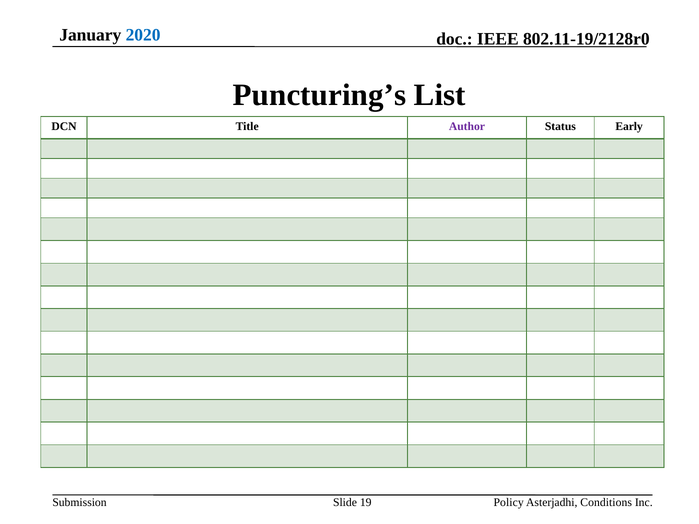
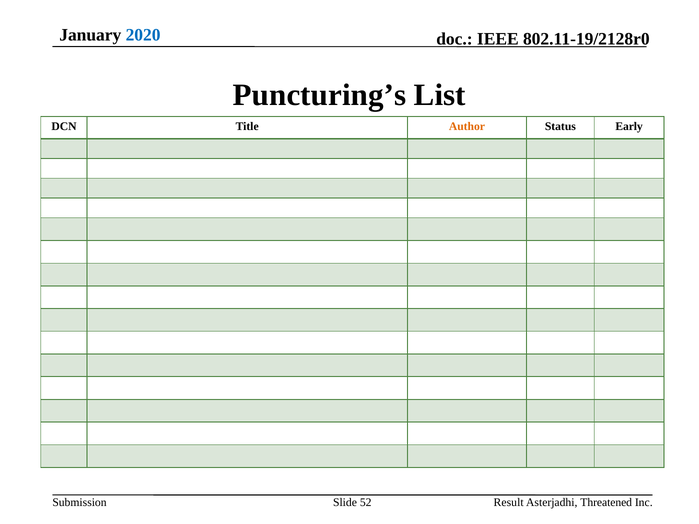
Author colour: purple -> orange (467, 127)
19: 19 -> 52 (366, 503)
Policy: Policy -> Result (509, 503)
Conditions: Conditions -> Threatened (606, 503)
